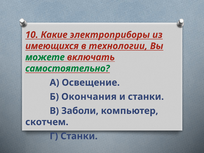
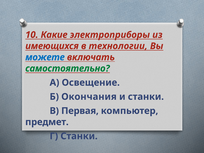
можете colour: green -> blue (45, 57)
Заболи: Заболи -> Первая (80, 111)
скотчем: скотчем -> предмет (47, 122)
